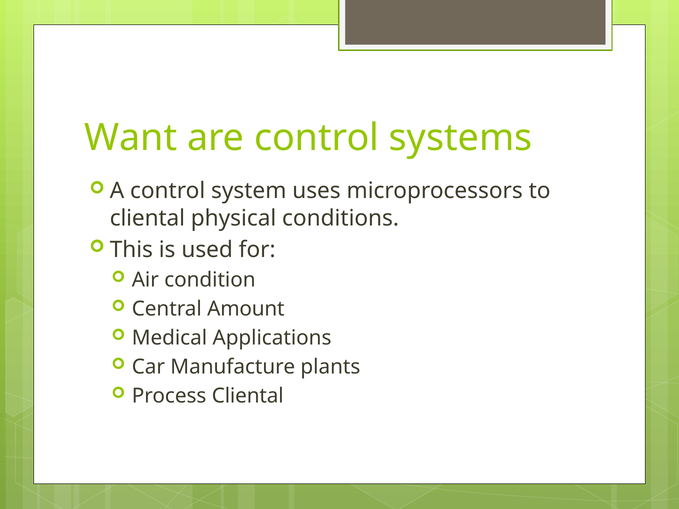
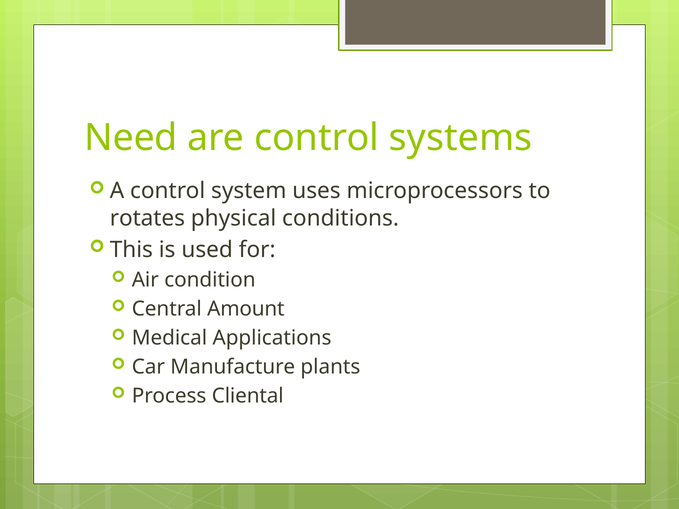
Want: Want -> Need (131, 138)
cliental: cliental -> rotates (147, 218)
